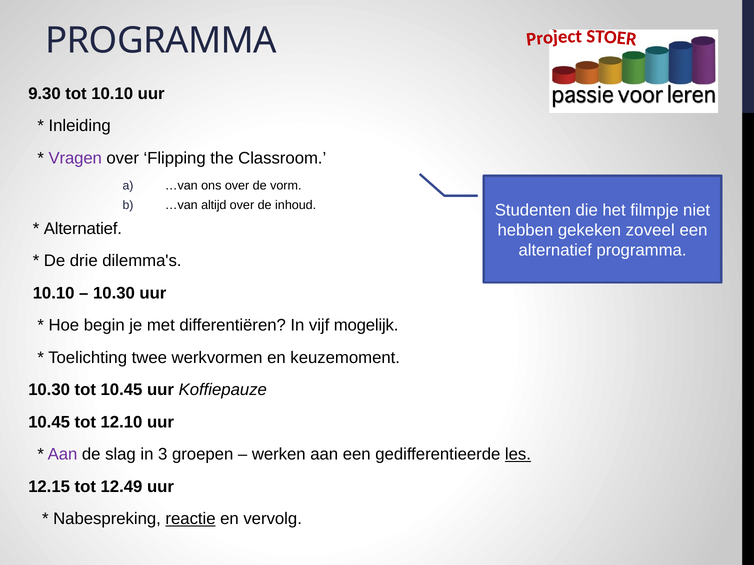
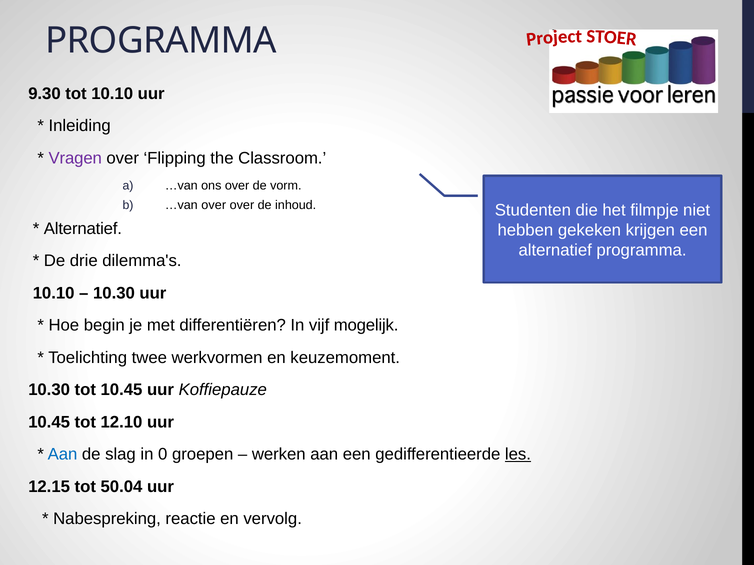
…van altijd: altijd -> over (214, 205)
zoveel: zoveel -> krijgen (650, 230)
Aan colour: purple -> blue (63, 455)
3: 3 -> 0 (163, 455)
12.49: 12.49 -> 50.04 (121, 487)
reactie underline: present -> none (191, 519)
